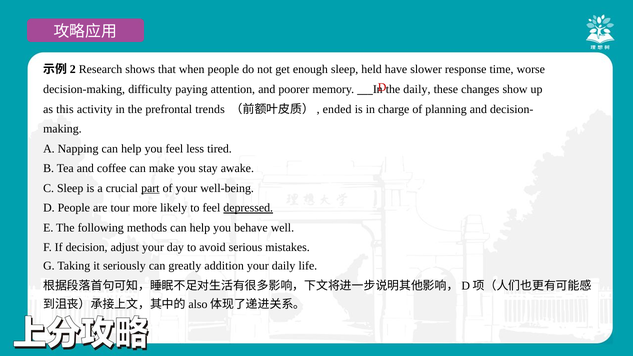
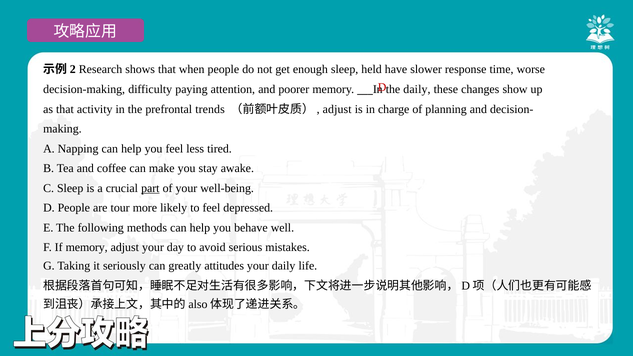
as this: this -> that (65, 109)
ended: ended -> adjust (337, 109)
depressed underline: present -> none (248, 208)
If decision: decision -> memory (87, 248)
addition: addition -> attitudes (224, 266)
